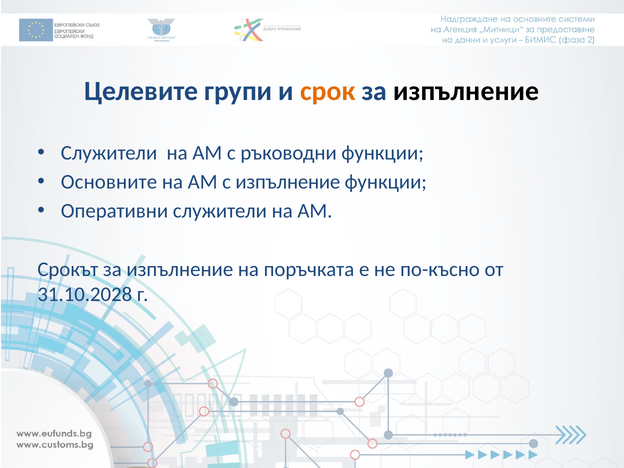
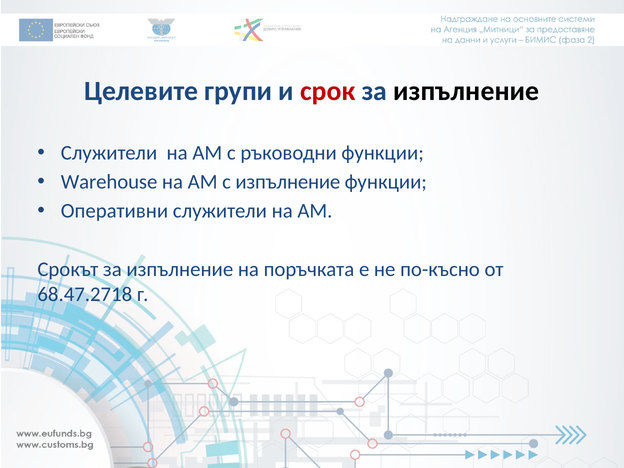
срок colour: orange -> red (328, 91)
Основните: Основните -> Warehouse (109, 182)
31.10.2028: 31.10.2028 -> 68.47.2718 (85, 294)
